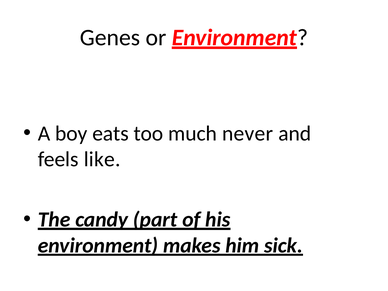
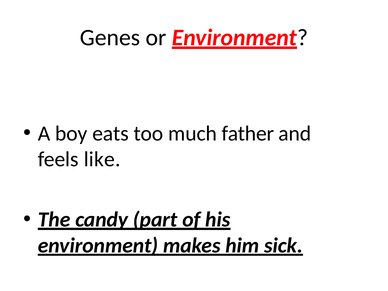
never: never -> father (248, 133)
